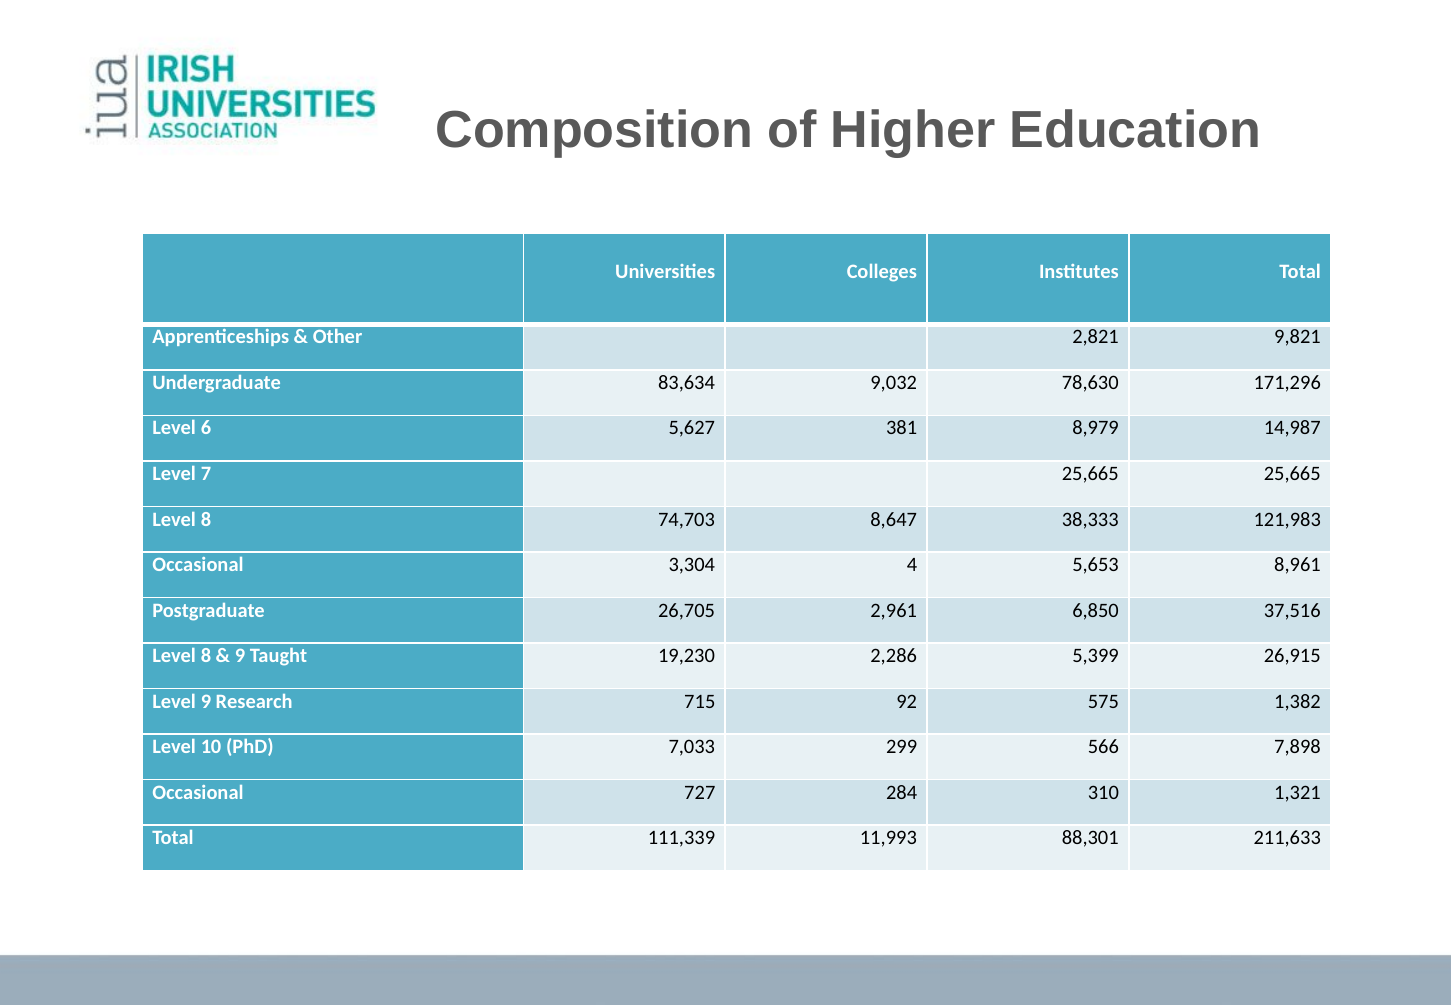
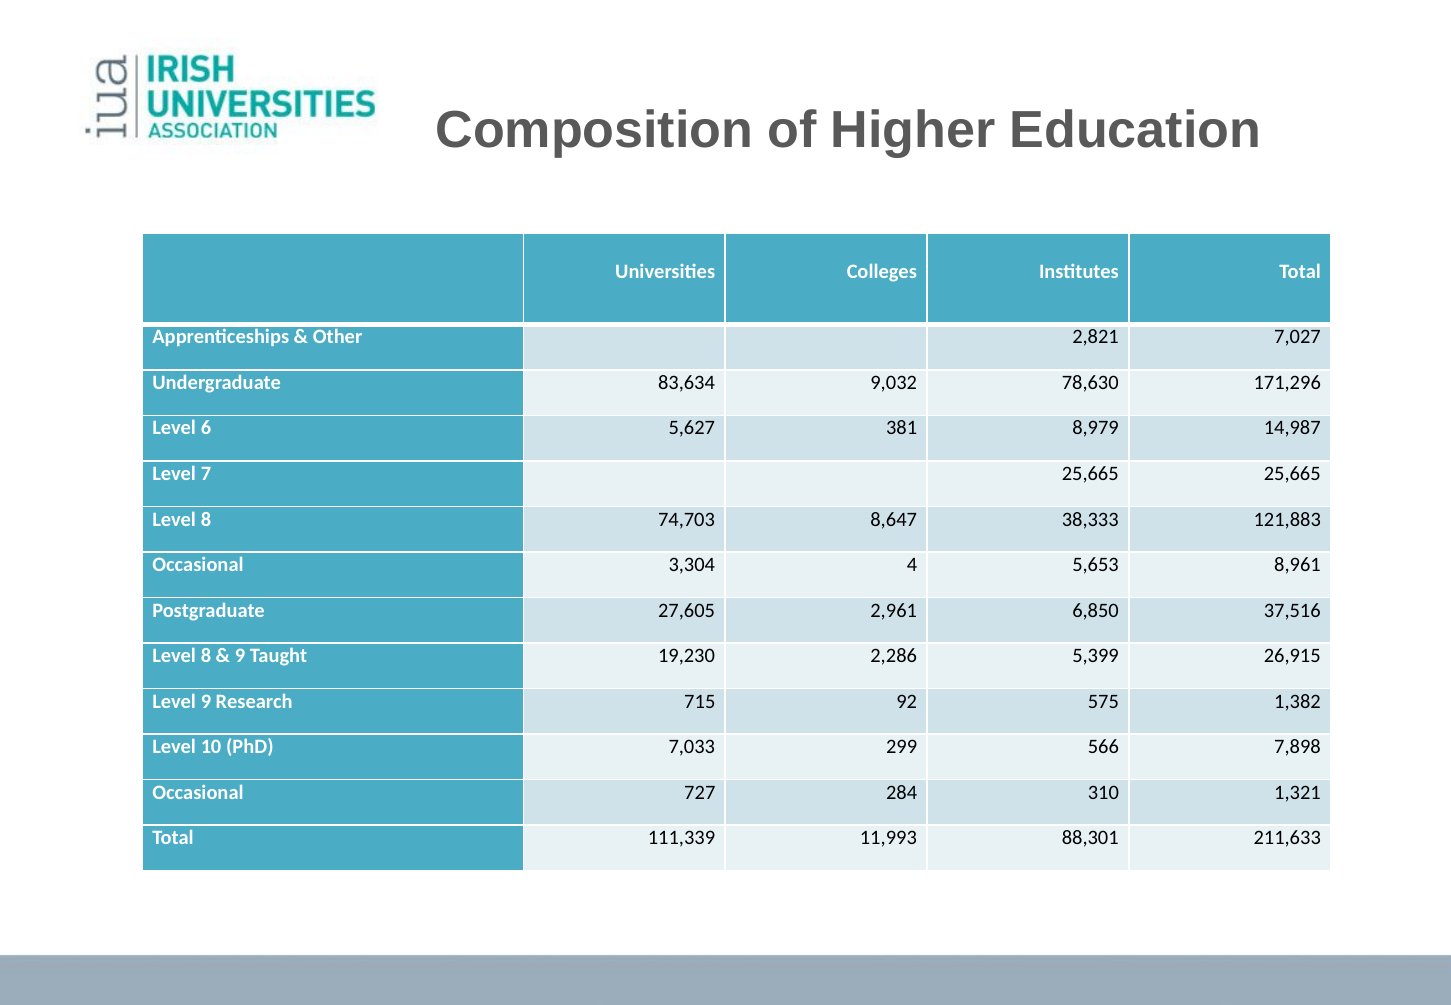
9,821: 9,821 -> 7,027 (1297, 337)
121,983: 121,983 -> 121,883 (1287, 519)
26,705: 26,705 -> 27,605 (687, 610)
